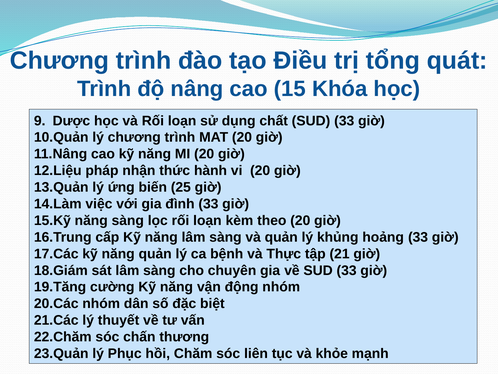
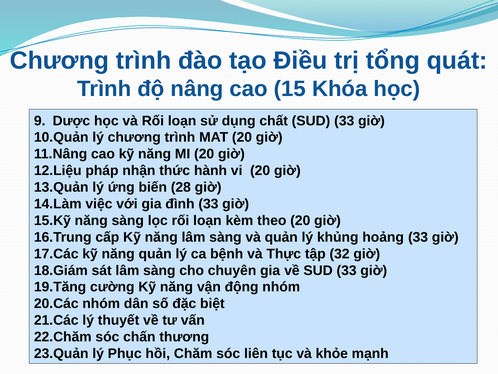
25: 25 -> 28 (181, 187)
21: 21 -> 32 (340, 253)
